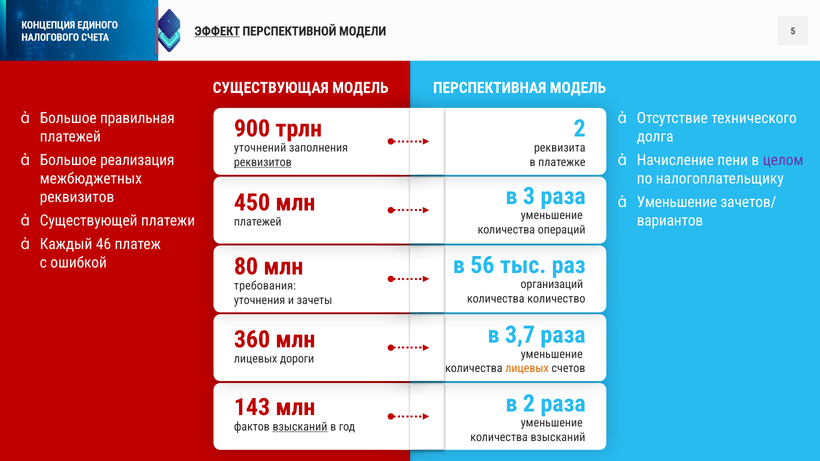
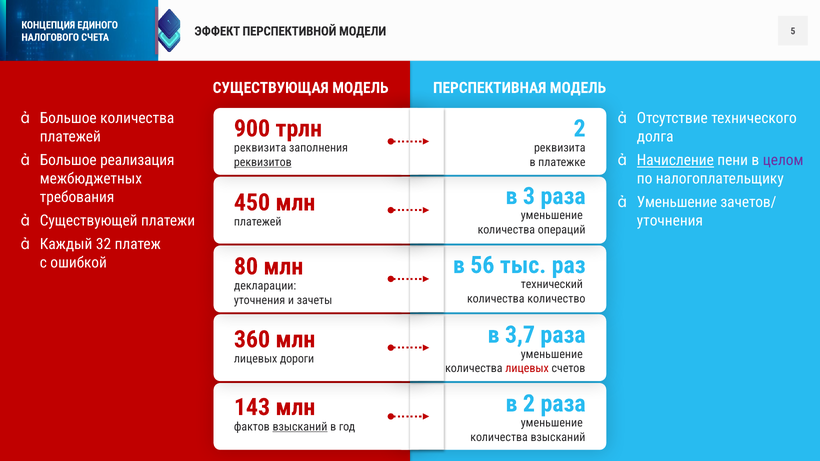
ЭФФЕКТ underline: present -> none (217, 31)
Большое правильная: правильная -> количества (137, 118)
уточнений: уточнений -> реквизита (260, 148)
Начисление underline: none -> present (675, 160)
реквизитов: реквизитов -> требования (77, 197)
вариантов: вариантов -> уточнения (670, 221)
46: 46 -> 32 (104, 244)
организаций: организаций -> технический (552, 285)
требования: требования -> декларации (265, 286)
лицевых colour: orange -> red (527, 369)
